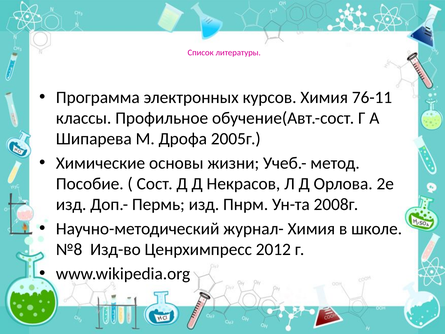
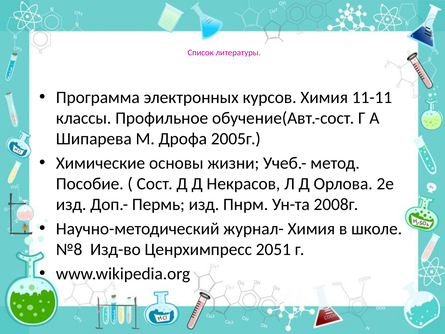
76-11: 76-11 -> 11-11 (372, 97)
2012: 2012 -> 2051 (273, 249)
